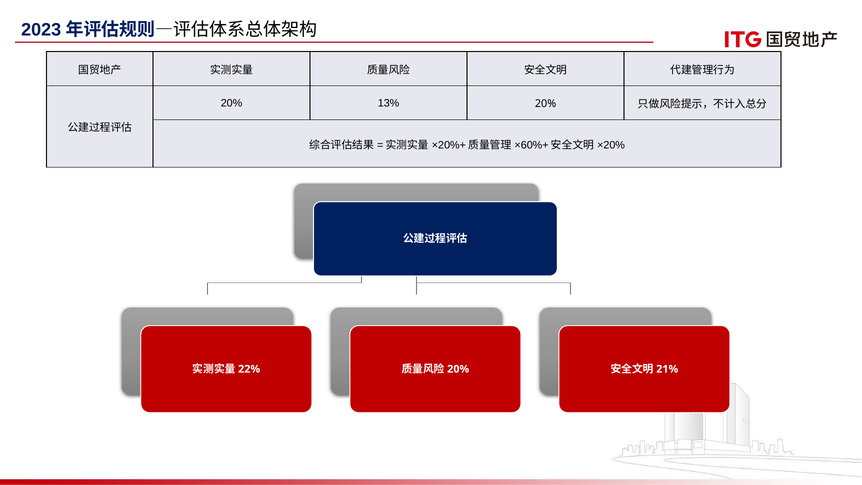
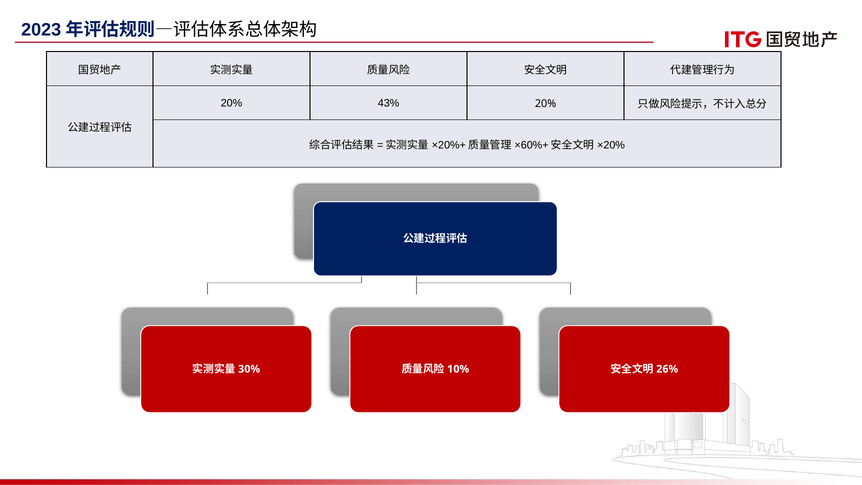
13%: 13% -> 43% (389, 103)
22%: 22% -> 30% (249, 369)
20%: 20% -> 10% (458, 369)
21%: 21% -> 26% (667, 369)
